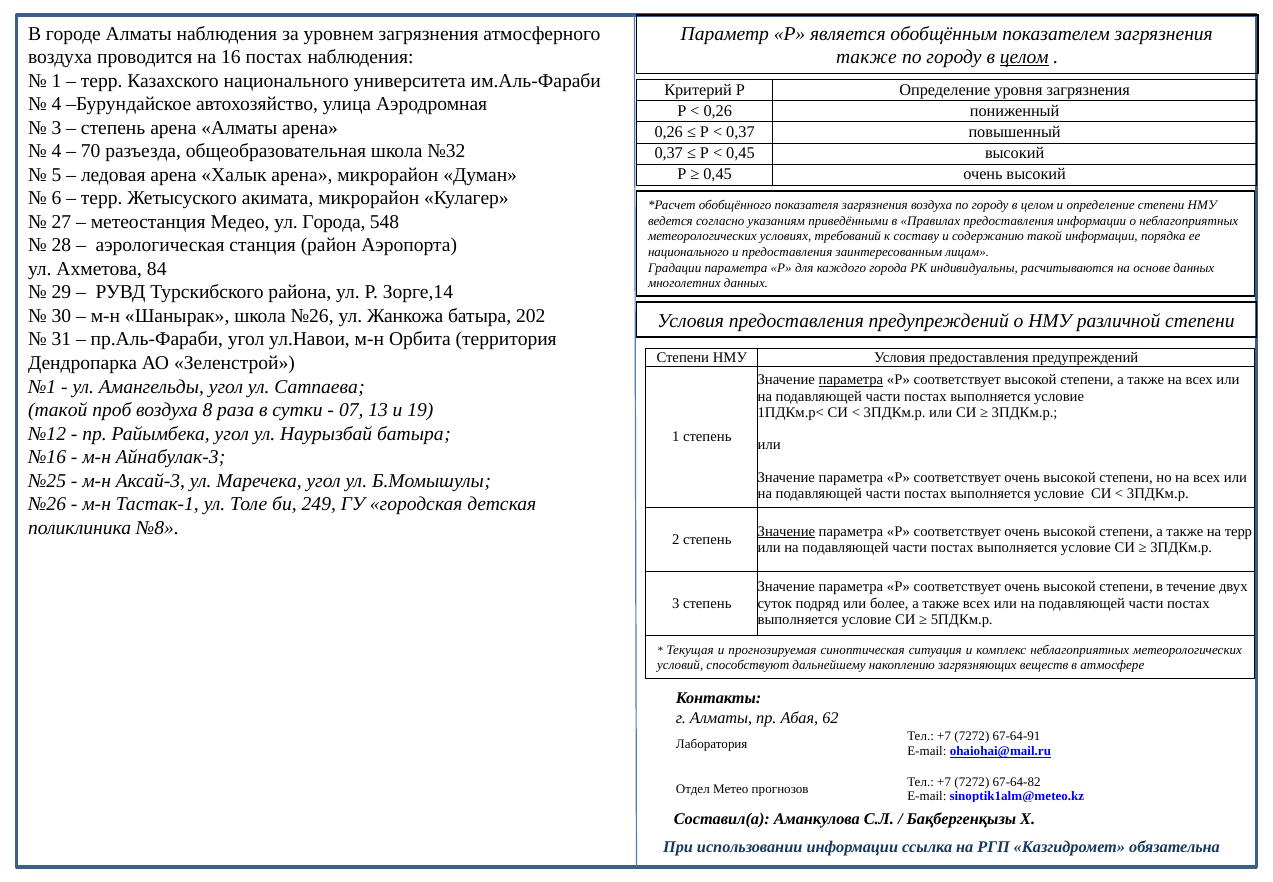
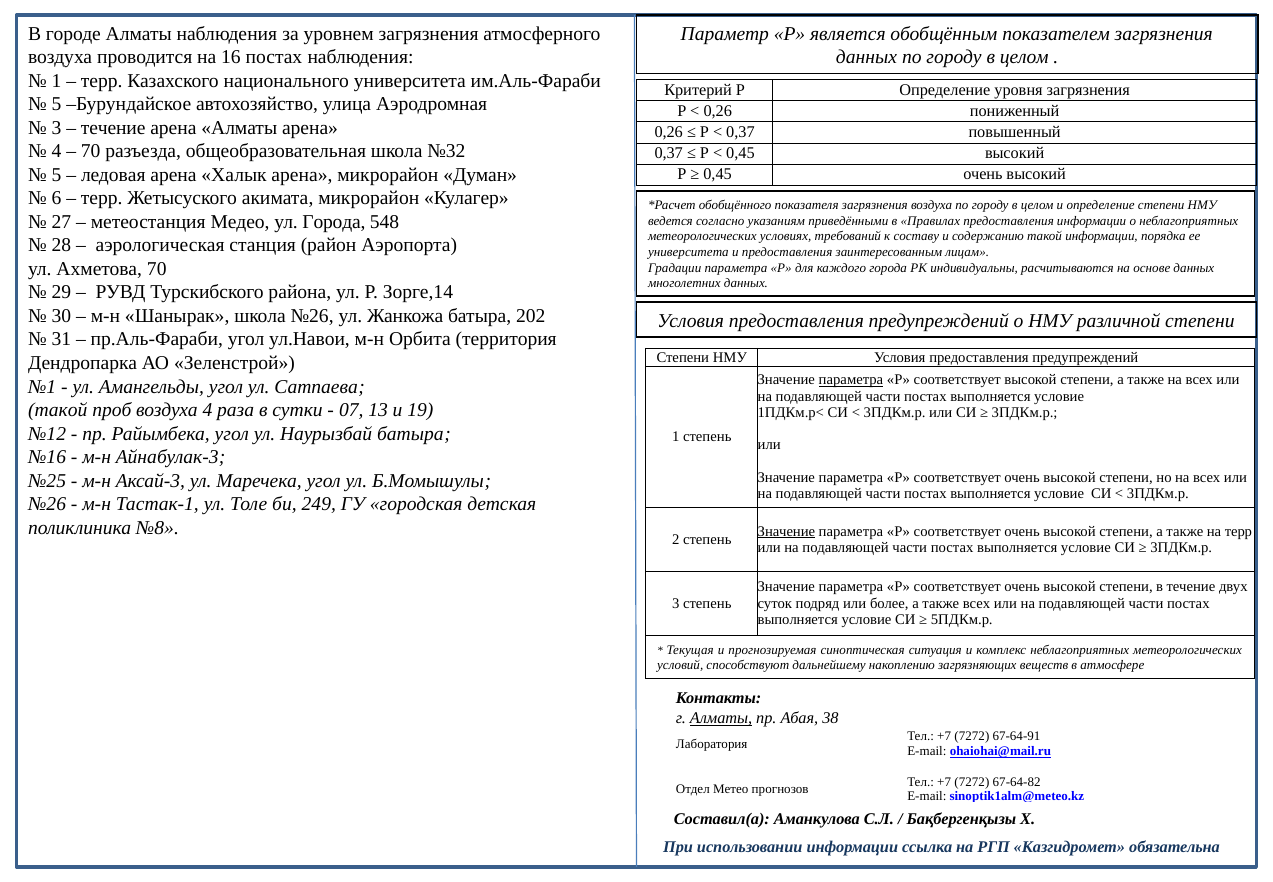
также: также -> данных (867, 57)
целом underline: present -> none (1024, 57)
4: 4 -> 5 (56, 104)
степень: степень -> течение (113, 128)
национального: национального -> университета (688, 252)
Ахметова 84: 84 -> 70 (157, 269)
воздуха 8: 8 -> 4 (207, 410)
Алматы underline: none -> present (721, 717)
62: 62 -> 38 (830, 717)
